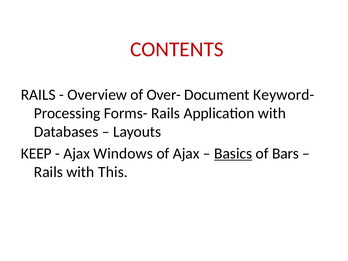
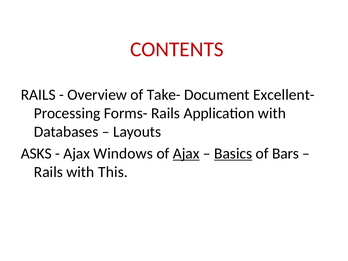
Over-: Over- -> Take- (164, 95)
Keyword-: Keyword- -> Excellent- (284, 95)
KEEP: KEEP -> ASKS (36, 153)
Ajax underline: none -> present (186, 153)
